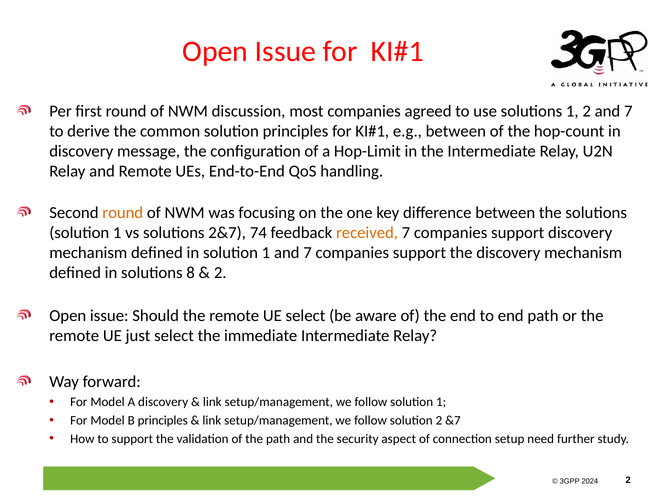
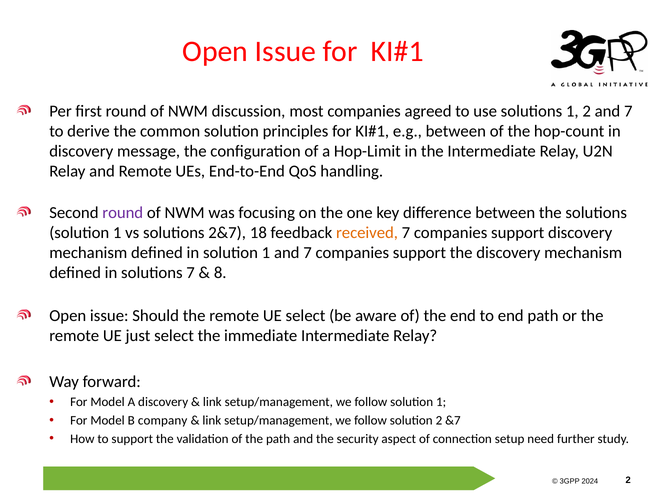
round colour: orange -> purple (123, 213)
74: 74 -> 18 (258, 233)
solutions 8: 8 -> 7 (191, 273)
2: 2 -> 8 (220, 273)
B principles: principles -> company (163, 421)
